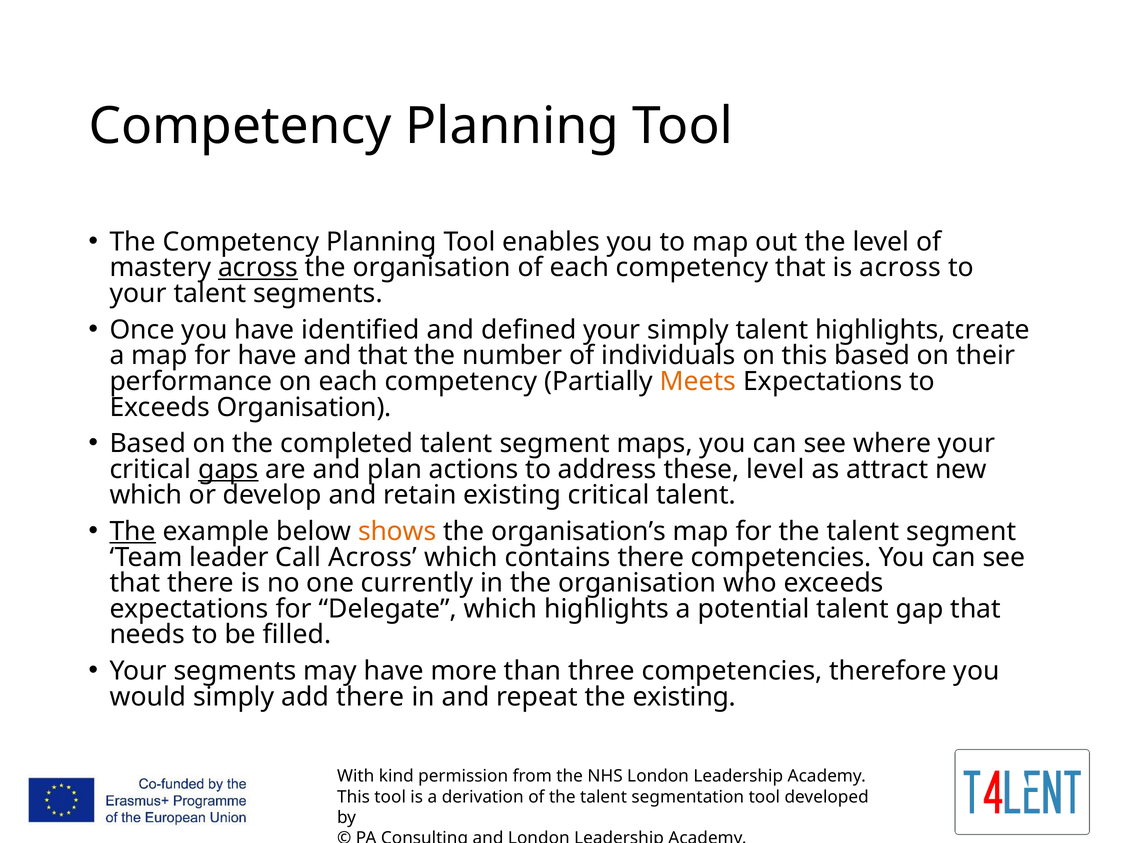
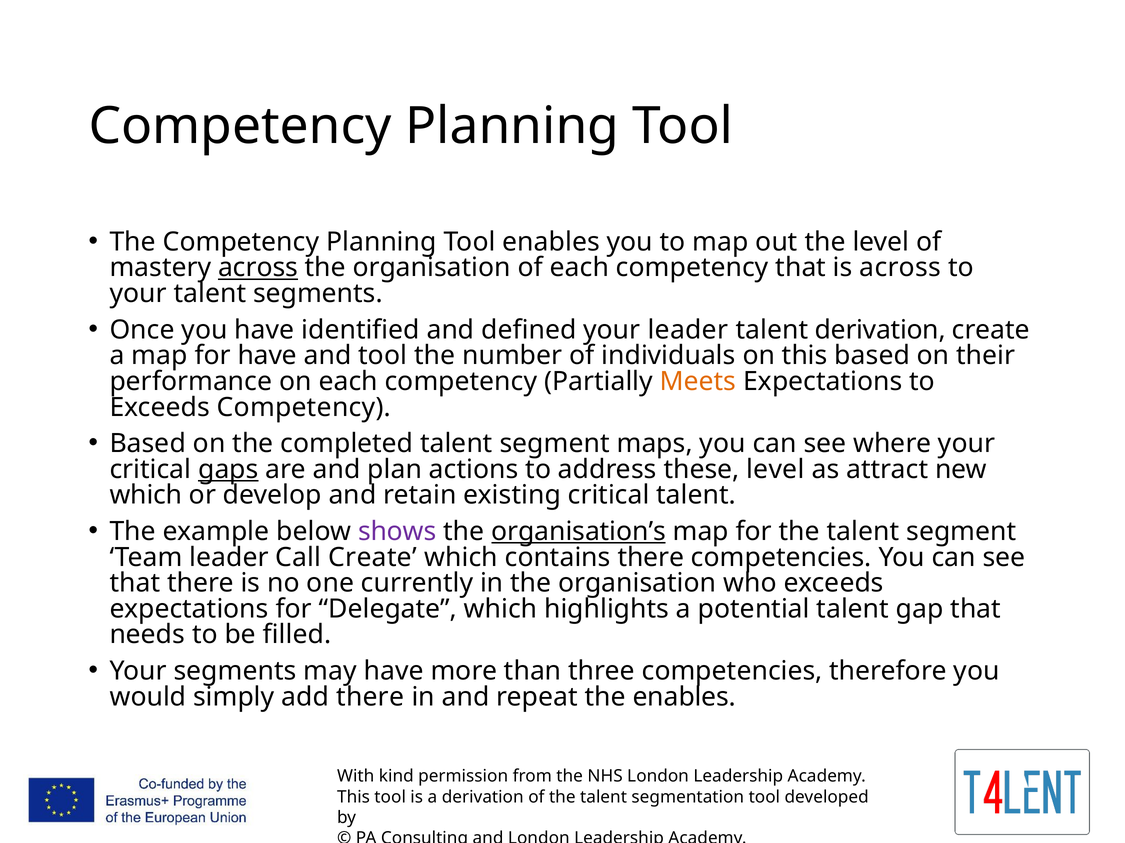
your simply: simply -> leader (688, 330)
talent highlights: highlights -> derivation (880, 330)
and that: that -> tool (383, 356)
Exceeds Organisation: Organisation -> Competency (304, 408)
The underline: present -> none (133, 532)
shows colour: orange -> purple (397, 532)
organisation’s underline: none -> present (579, 532)
Call Across: Across -> Create (373, 558)
the existing: existing -> enables (684, 697)
